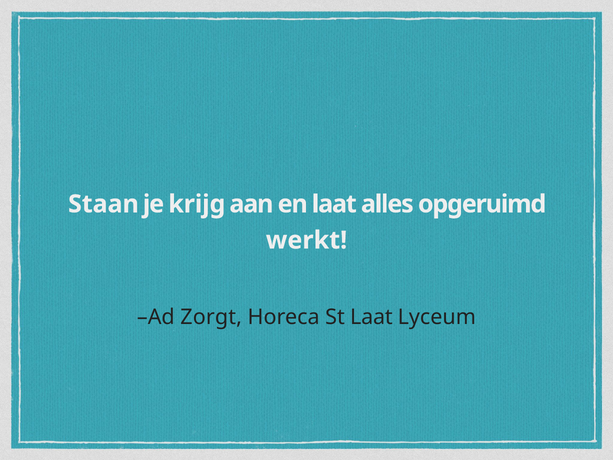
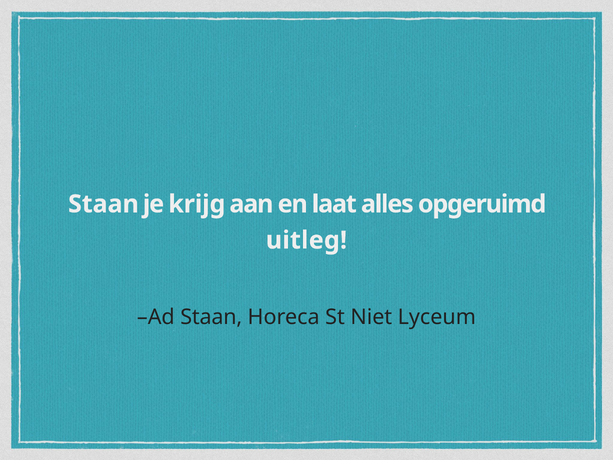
werkt: werkt -> uitleg (306, 240)
Ad Zorgt: Zorgt -> Staan (211, 317)
St Laat: Laat -> Niet (371, 317)
